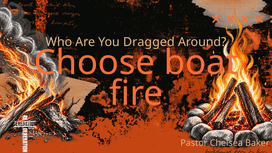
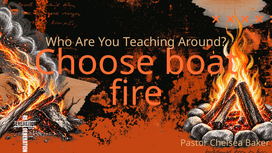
Dragged: Dragged -> Teaching (149, 42)
